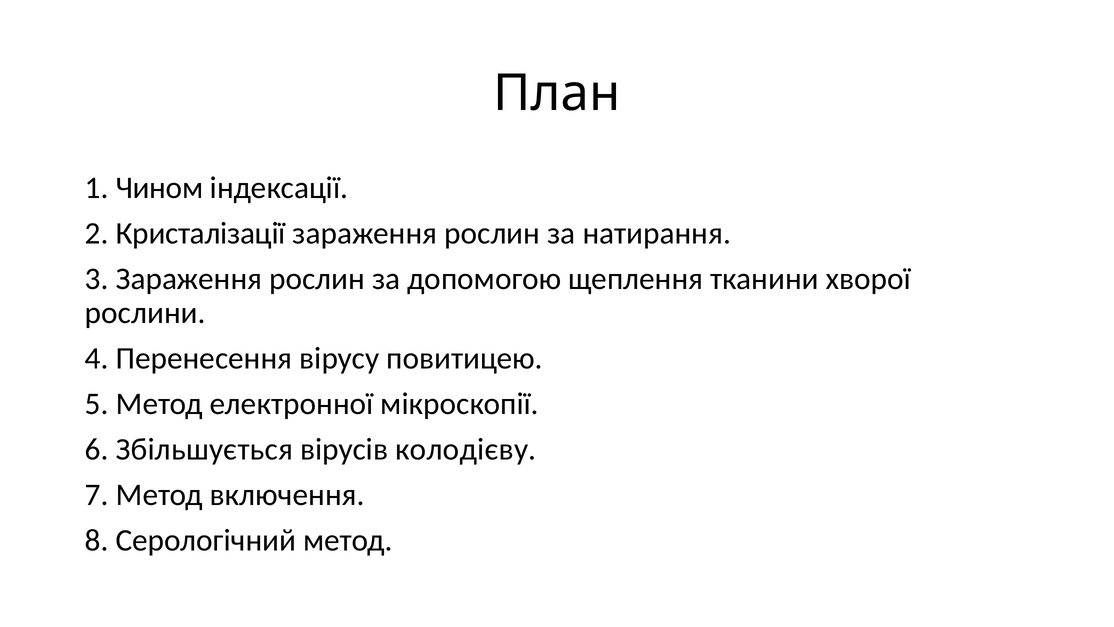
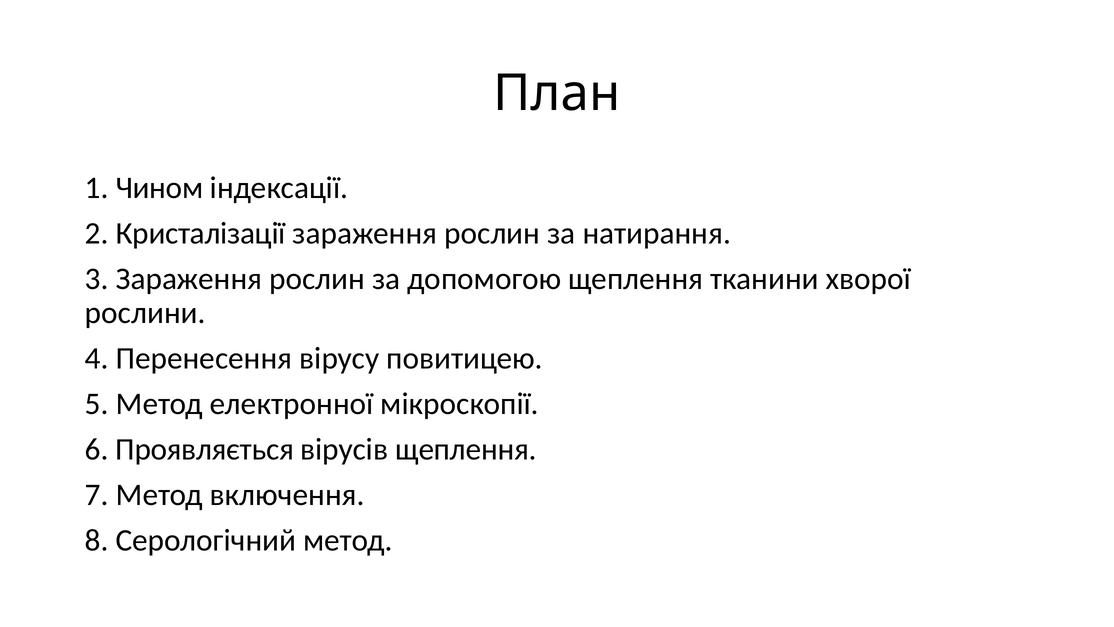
Збільшується: Збільшується -> Проявляється (205, 449)
вірусів колодієву: колодієву -> щеплення (466, 449)
